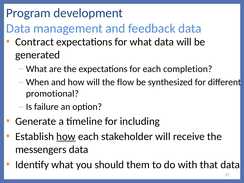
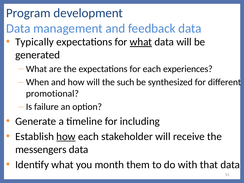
Contract: Contract -> Typically (35, 42)
what underline: none -> present (141, 42)
completion: completion -> experiences (188, 69)
flow: flow -> such (126, 82)
should: should -> month (109, 165)
